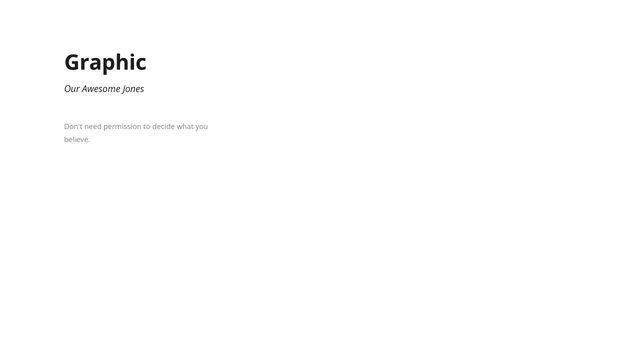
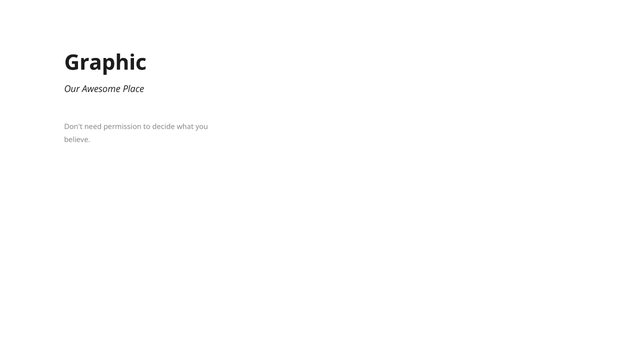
Jones: Jones -> Place (133, 89)
